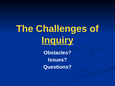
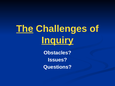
The underline: none -> present (25, 29)
